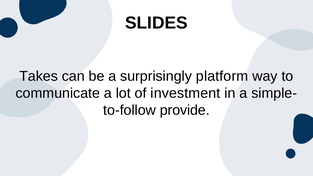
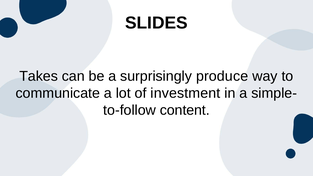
platform: platform -> produce (222, 76)
provide: provide -> content (185, 110)
